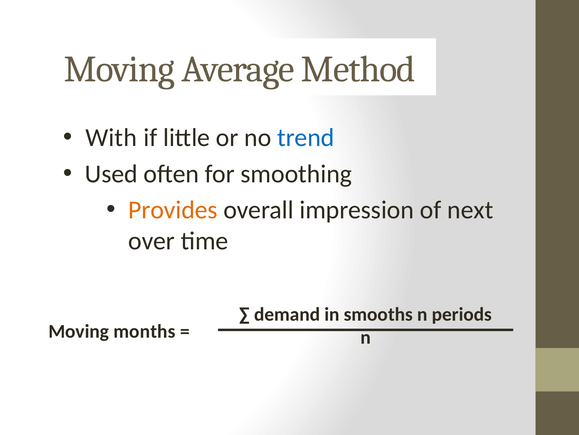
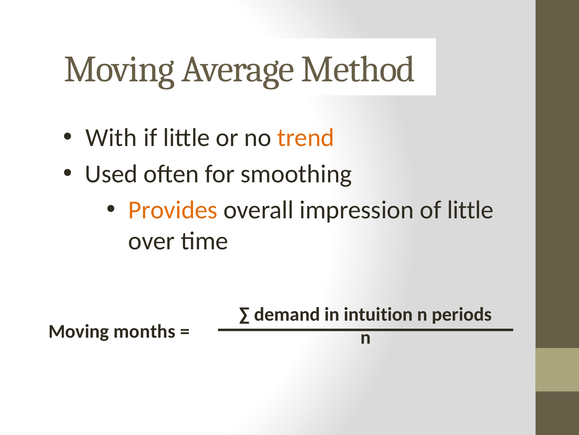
trend colour: blue -> orange (306, 138)
of next: next -> little (470, 210)
smooths: smooths -> intuition (378, 314)
